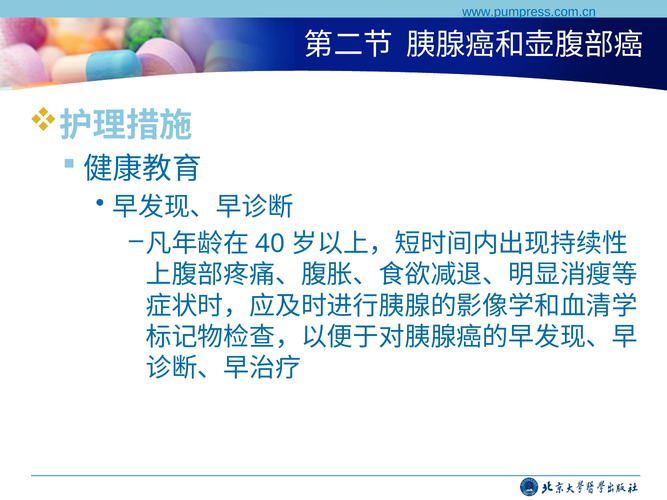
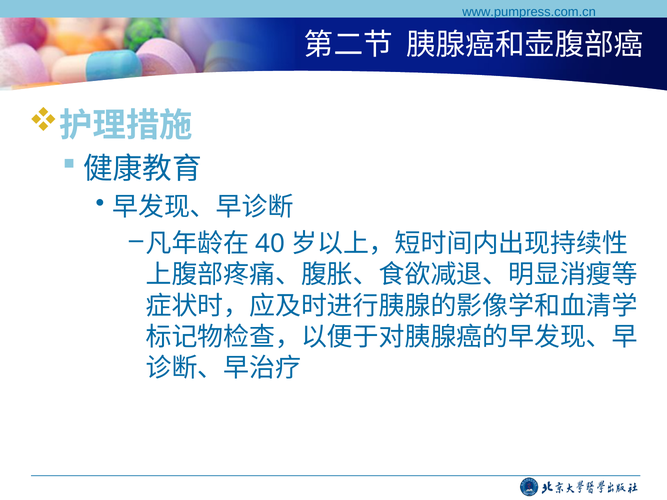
www.pumpress.com.cn underline: present -> none (529, 12)
